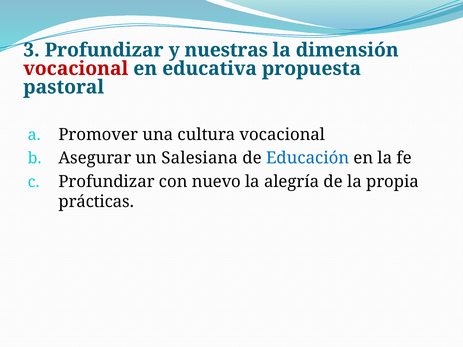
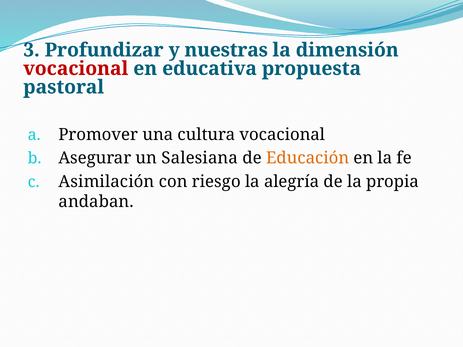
Educación colour: blue -> orange (308, 158)
Profundizar: Profundizar -> Asimilación (106, 182)
nuevo: nuevo -> riesgo (216, 182)
prácticas: prácticas -> andaban (96, 202)
